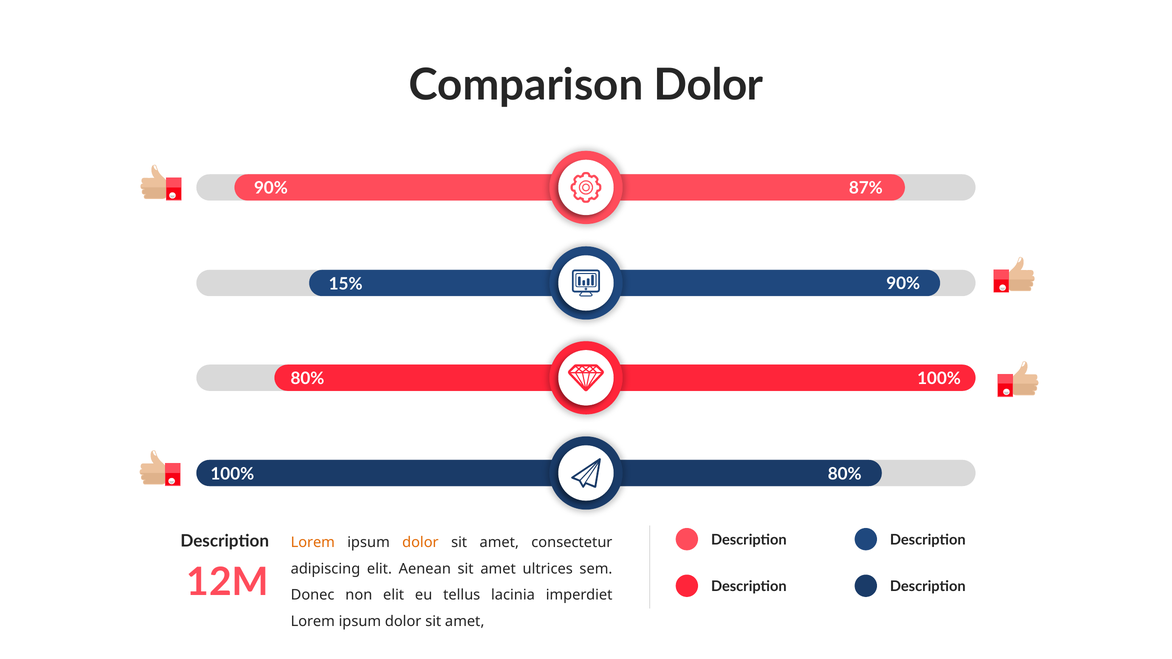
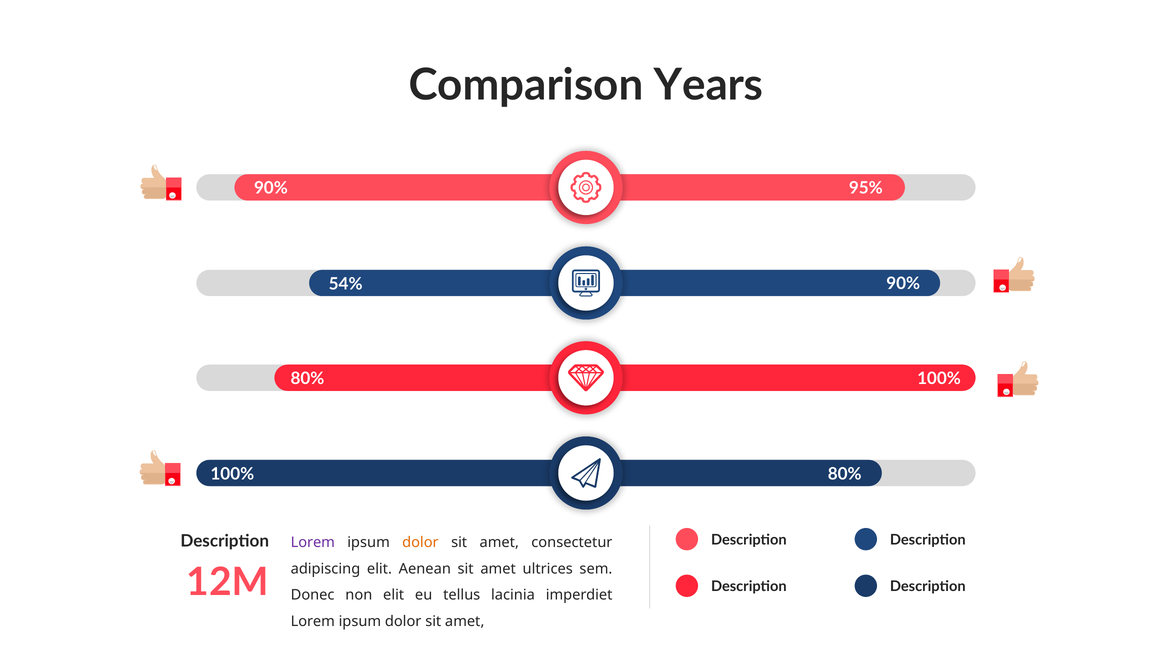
Comparison Dolor: Dolor -> Years (709, 86)
87%: 87% -> 95% (866, 188)
15%: 15% -> 54% (346, 284)
Lorem colour: orange -> purple (313, 543)
